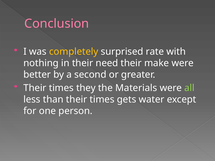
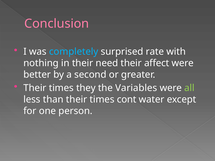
completely colour: yellow -> light blue (74, 52)
make: make -> affect (157, 63)
Materials: Materials -> Variables (136, 88)
gets: gets -> cont (127, 100)
